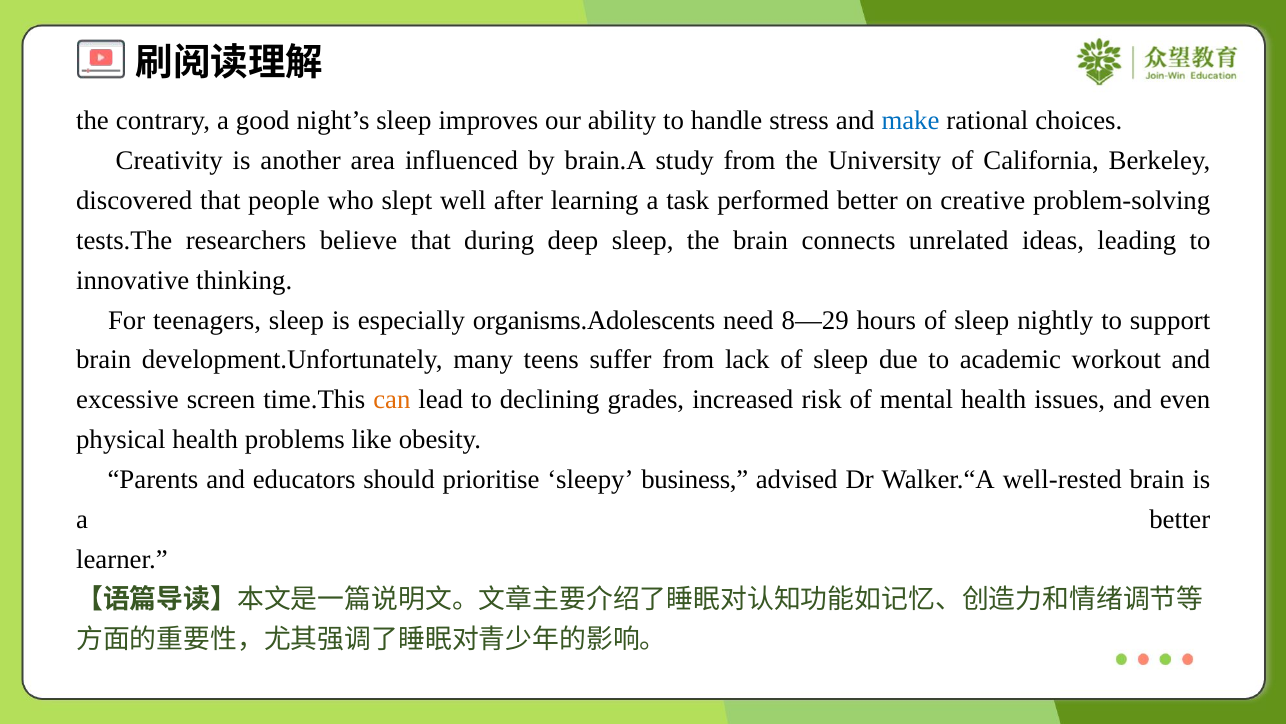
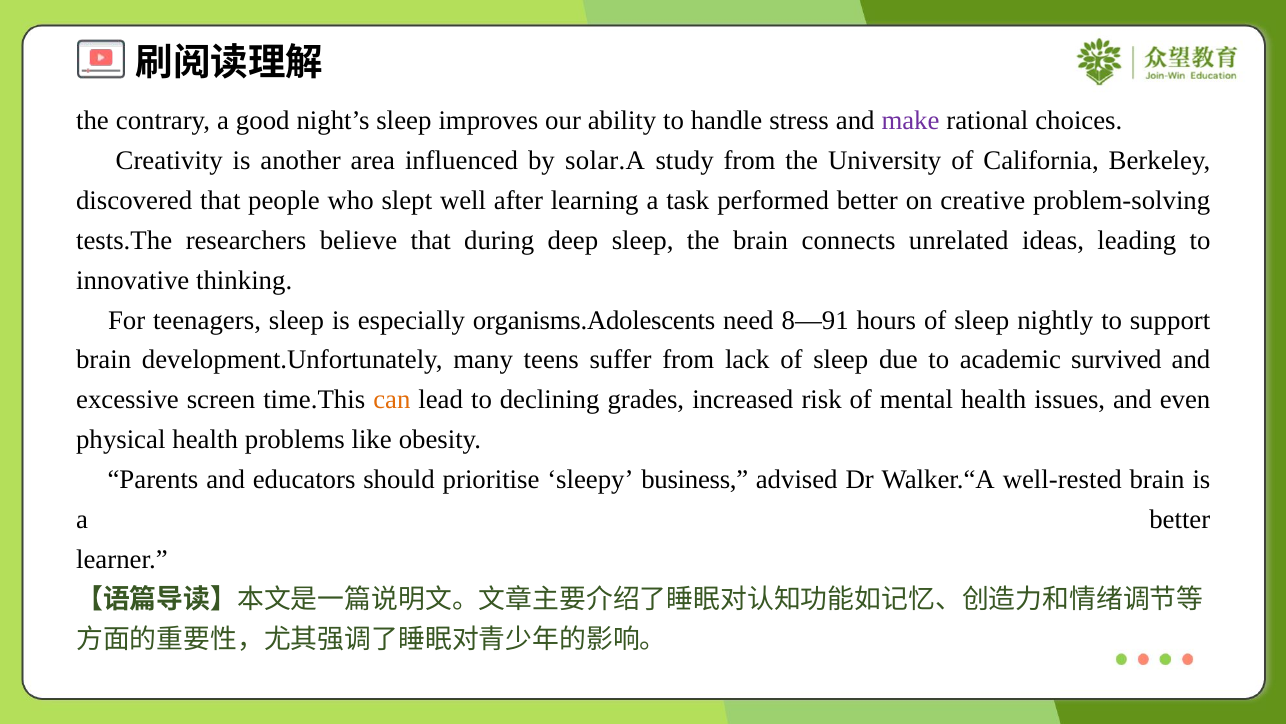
make colour: blue -> purple (911, 121)
brain.A: brain.A -> solar.A (605, 160)
8—29: 8—29 -> 8—91 (815, 320)
workout: workout -> survived (1116, 360)
